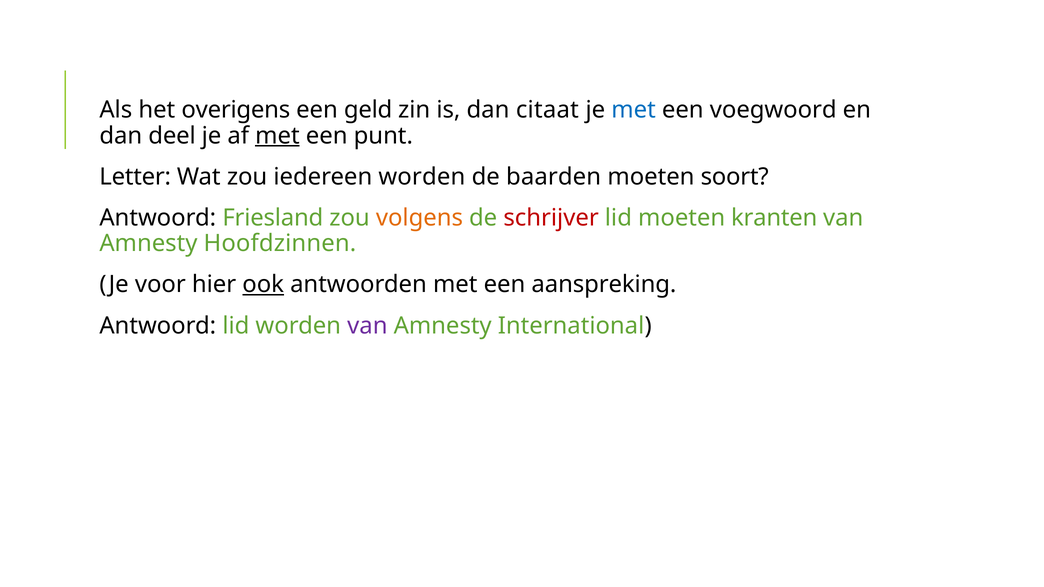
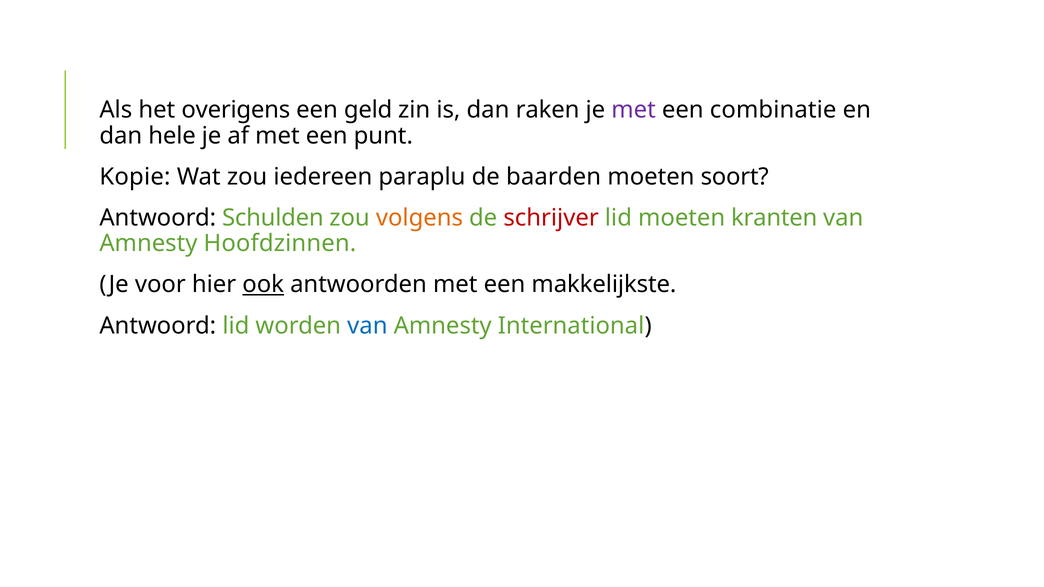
citaat: citaat -> raken (548, 110)
met colour: blue -> purple (634, 110)
voegwoord: voegwoord -> combinatie (773, 110)
deel: deel -> hele (172, 136)
met underline: present -> none (277, 136)
Letter: Letter -> Kopie (135, 177)
iedereen worden: worden -> paraplu (422, 177)
Friesland: Friesland -> Schulden (273, 218)
aanspreking: aanspreking -> makkelijkste (604, 285)
van colour: purple -> blue (367, 326)
